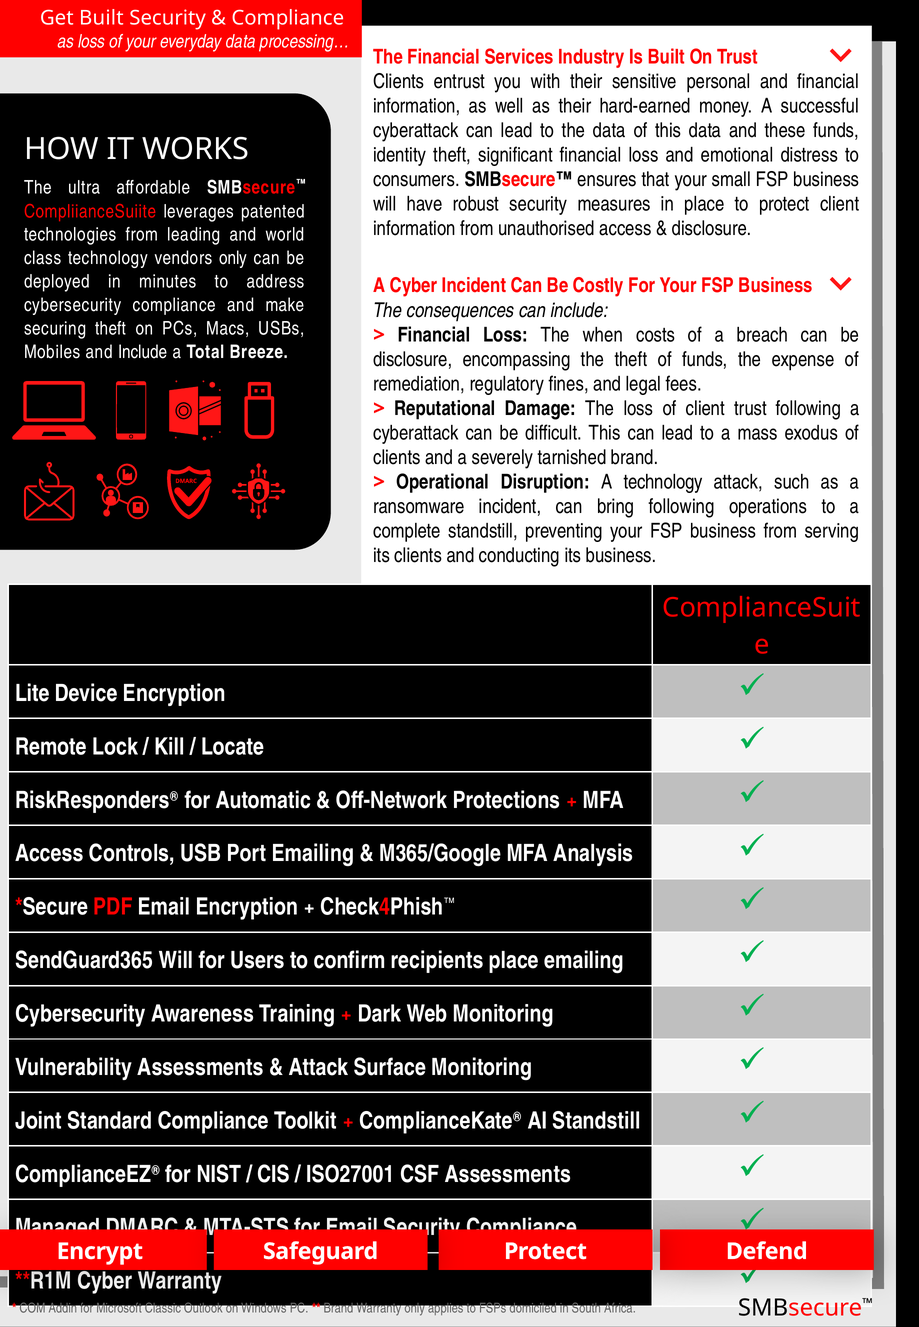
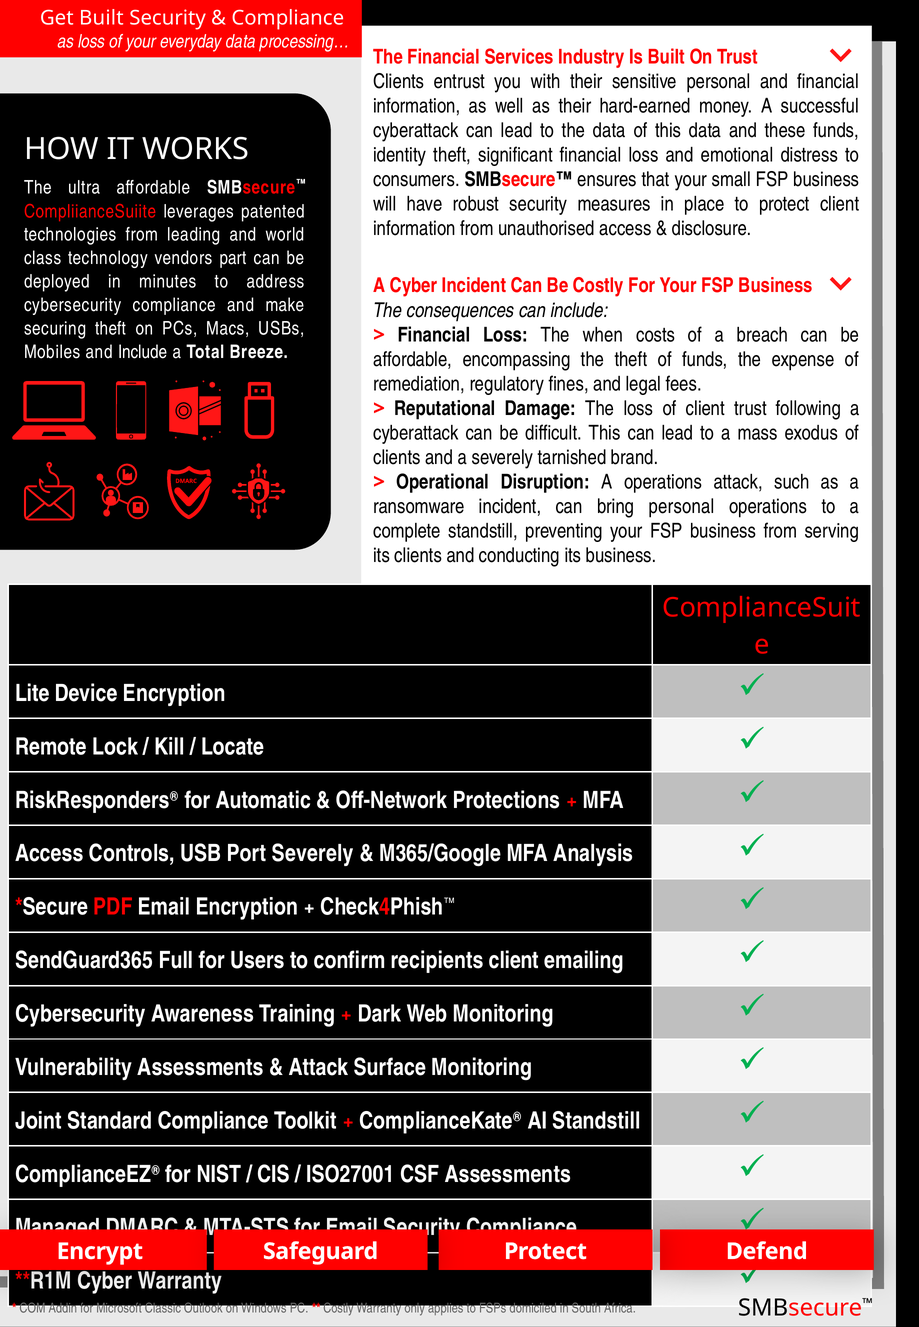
vendors only: only -> part (233, 258)
disclosure: disclosure -> affordable (413, 360)
A technology: technology -> operations (663, 482)
bring following: following -> personal (682, 507)
Port Emailing: Emailing -> Severely (313, 854)
SendGuard365 Will: Will -> Full (176, 961)
recipients place: place -> client (514, 961)
Brand: Brand -> Costly (339, 1309)
